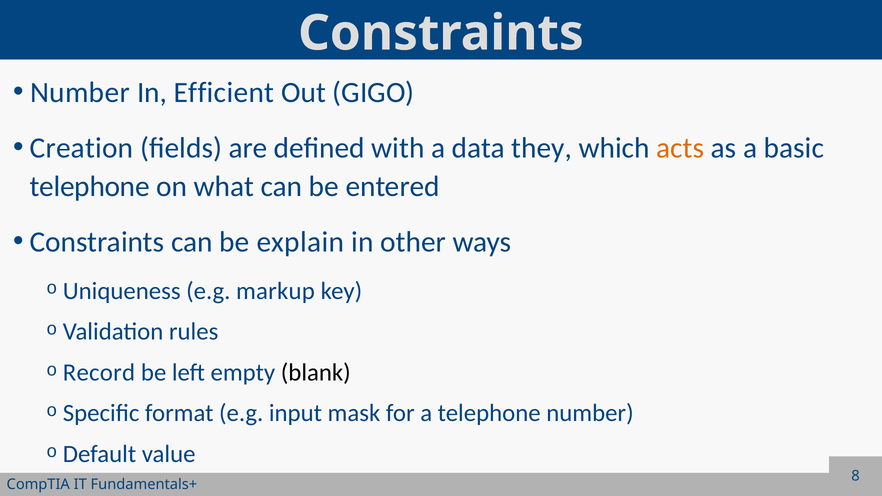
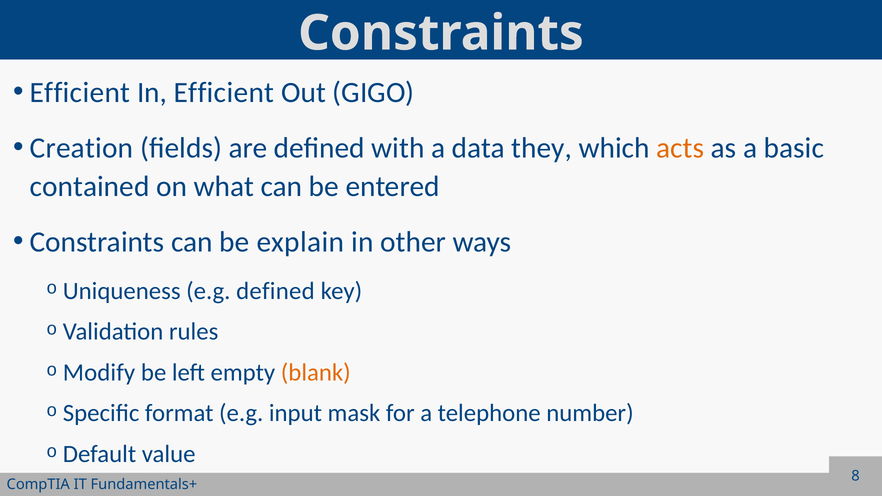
Number: Number -> Efficient (80, 93)
telephone: telephone -> contained (90, 187)
e.g markup: markup -> defined (275, 291)
Record: Record -> Modify (99, 373)
blank colour: black -> orange (316, 373)
